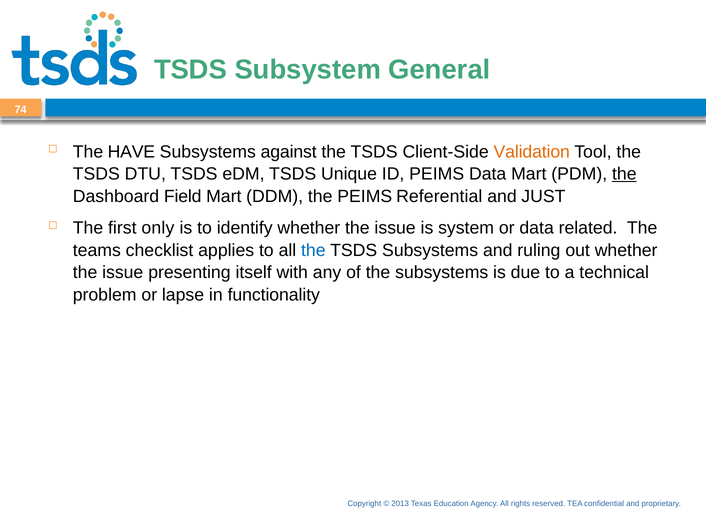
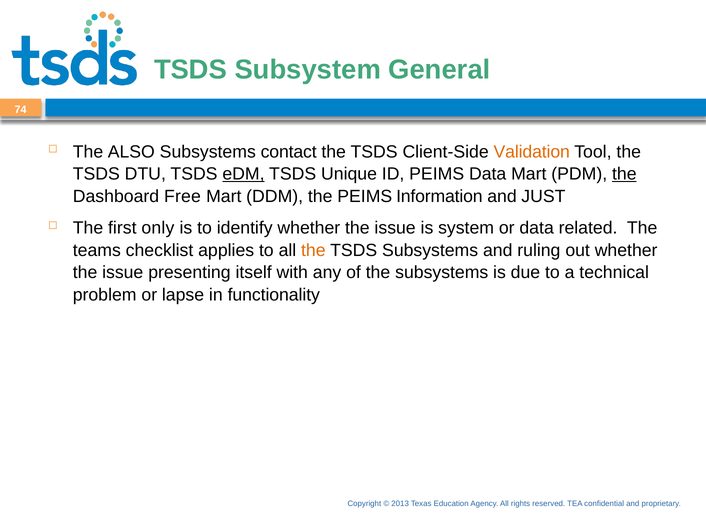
HAVE: HAVE -> ALSO (131, 152)
against: against -> contact (289, 152)
eDM underline: none -> present (244, 174)
Field: Field -> Free (183, 197)
Referential: Referential -> Information (439, 197)
the colour: blue -> orange (313, 250)
